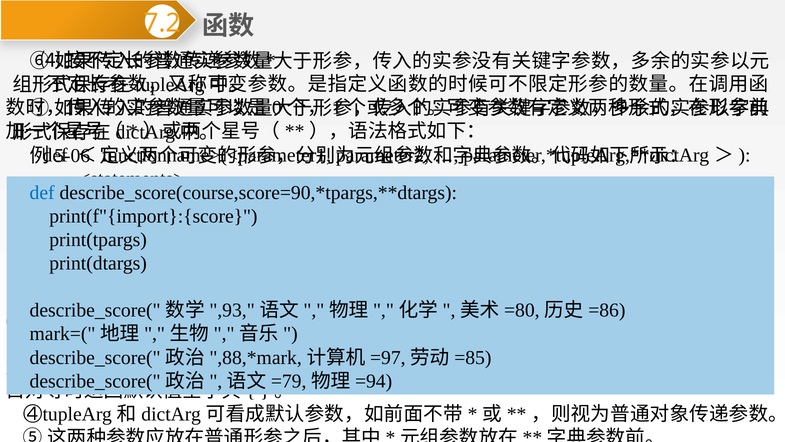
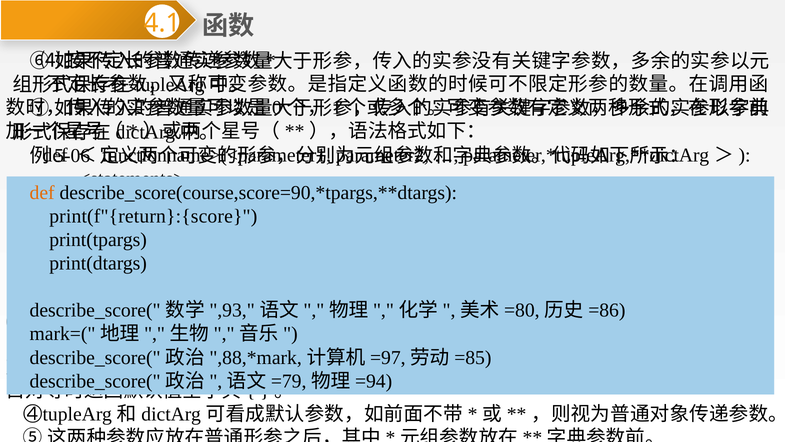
7.2: 7.2 -> 4.1 (162, 23)
def colour: blue -> orange (42, 192)
print(f"{import}:{score: print(f"{import}:{score -> print(f"{return}:{score (153, 216)
